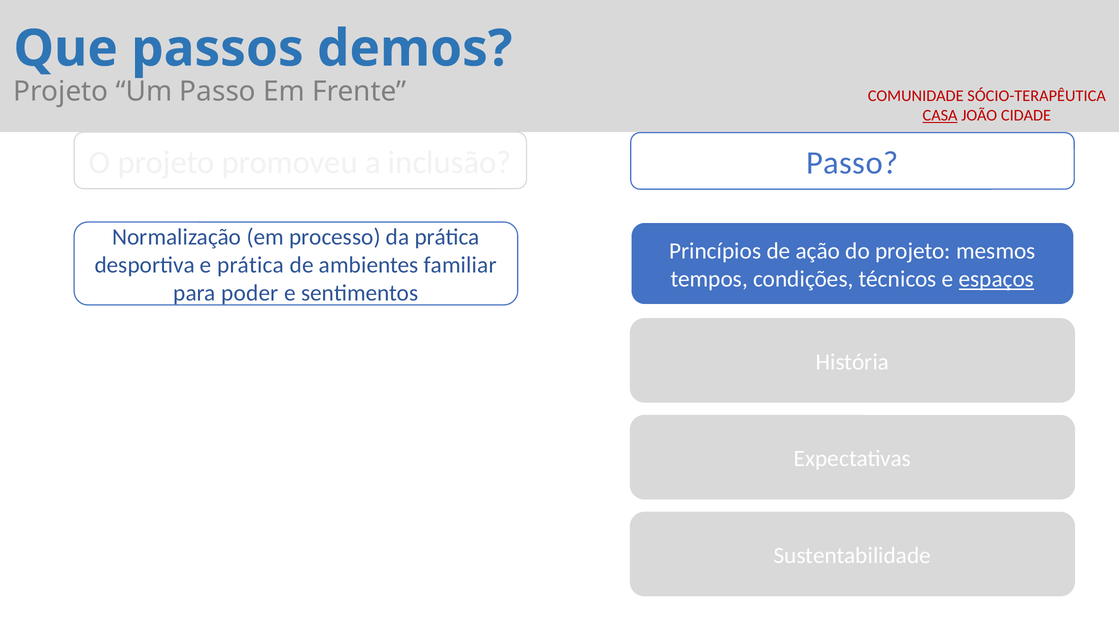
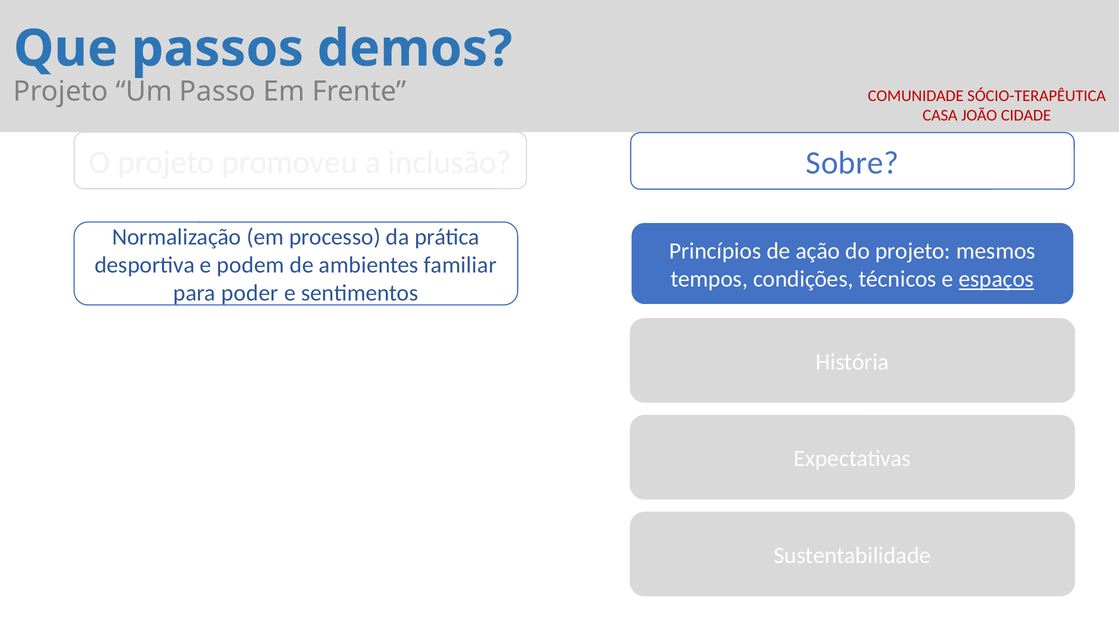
CASA underline: present -> none (940, 115)
Passo: Passo -> Sobre (852, 163)
e prática: prática -> podem (251, 265)
